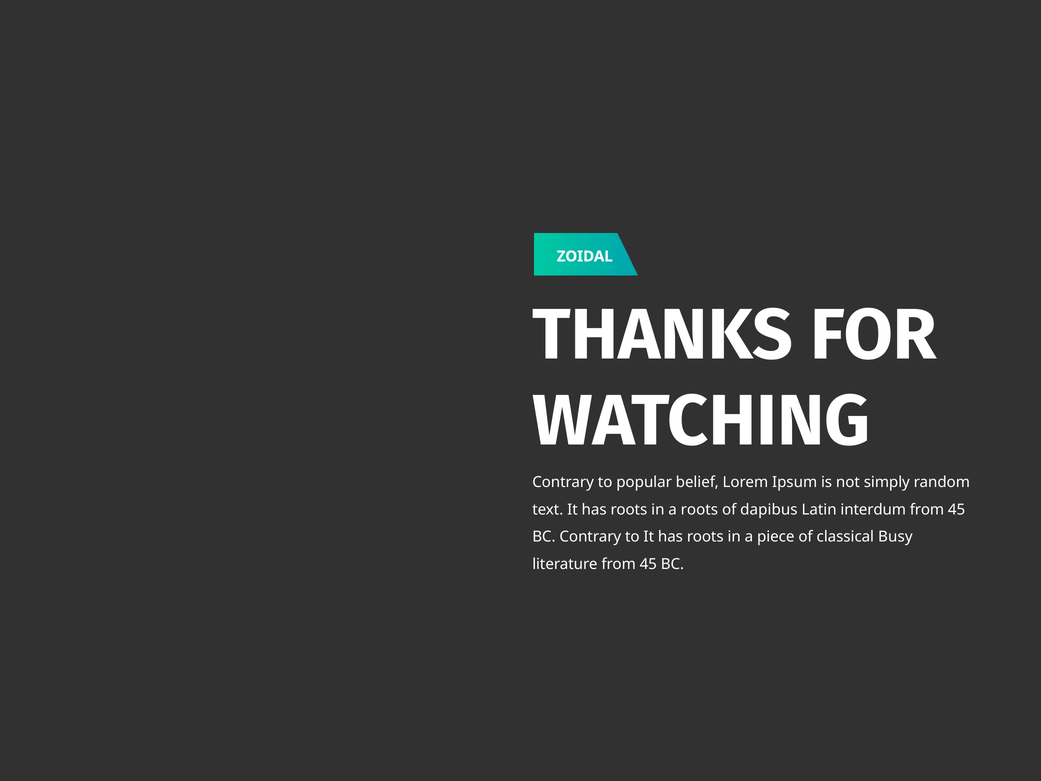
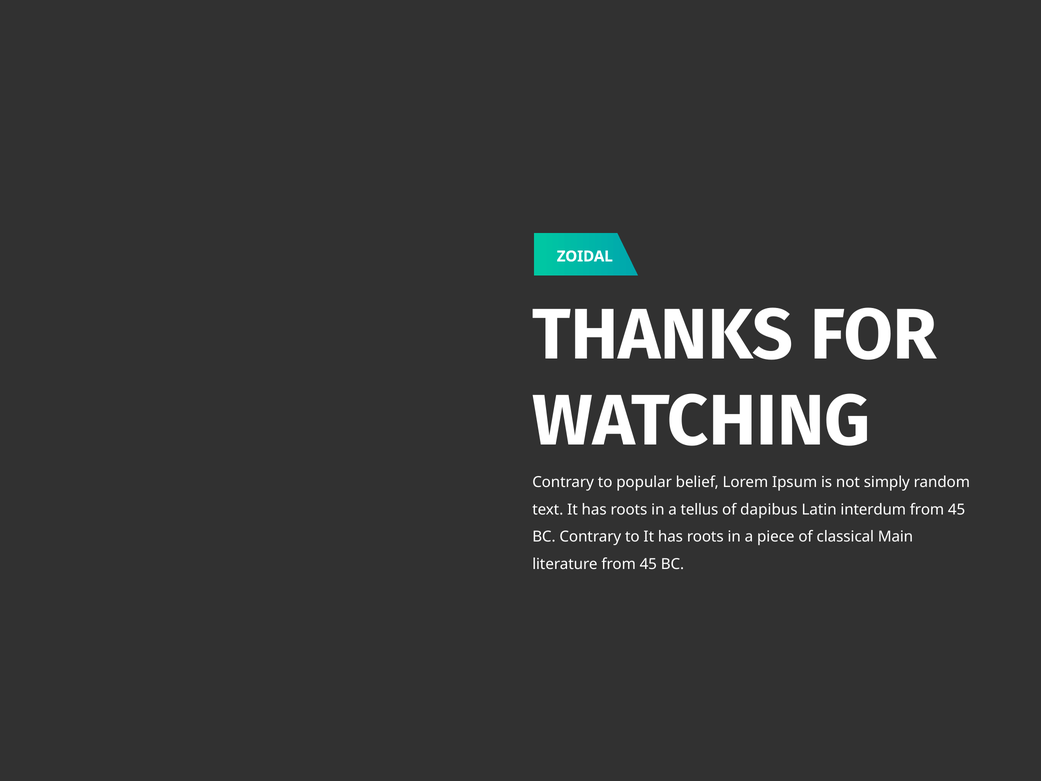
a roots: roots -> tellus (699, 509)
Busy: Busy -> Main (895, 537)
